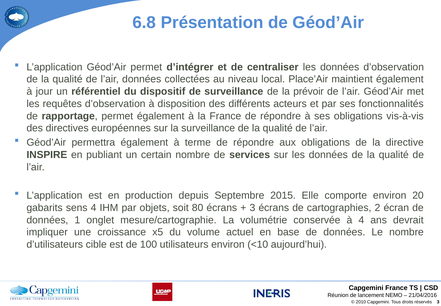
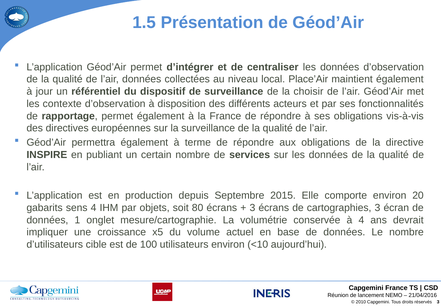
6.8: 6.8 -> 1.5 (144, 23)
prévoir: prévoir -> choisir (308, 91)
requêtes: requêtes -> contexte (62, 104)
cartographies 2: 2 -> 3 (377, 207)
